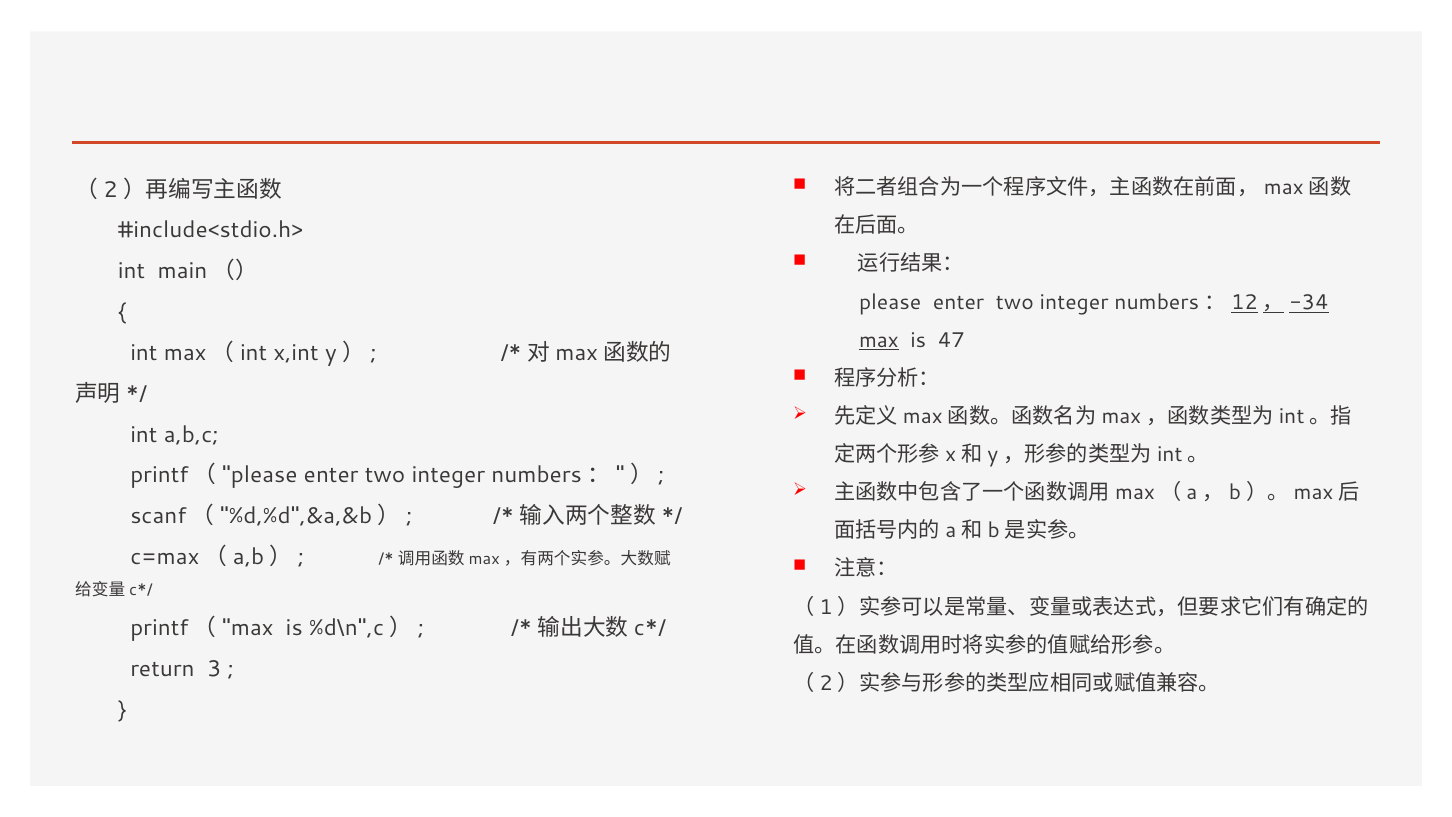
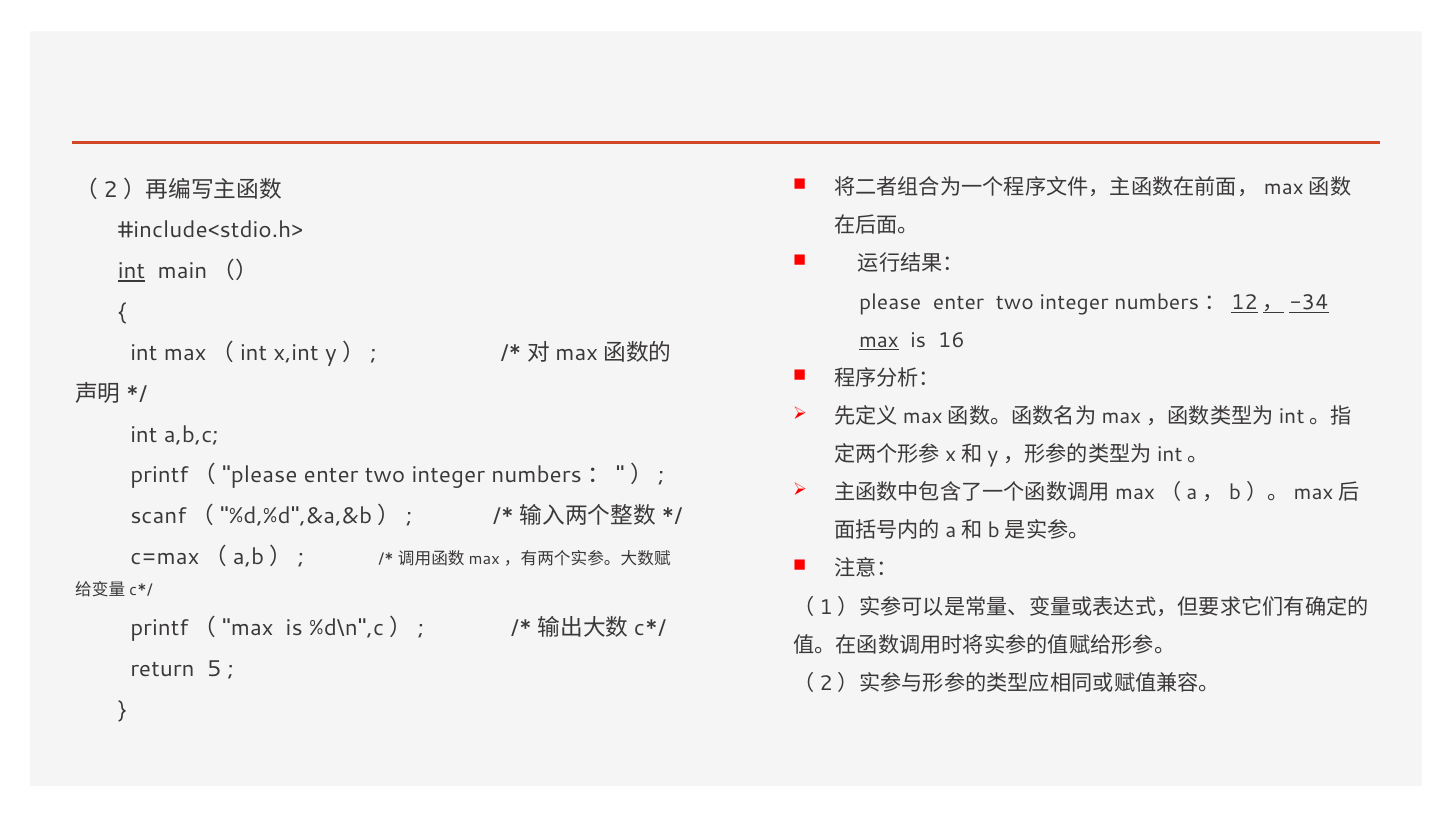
int underline: none -> present (132, 271)
47: 47 -> 16 (951, 340)
3: 3 -> 5 (214, 669)
